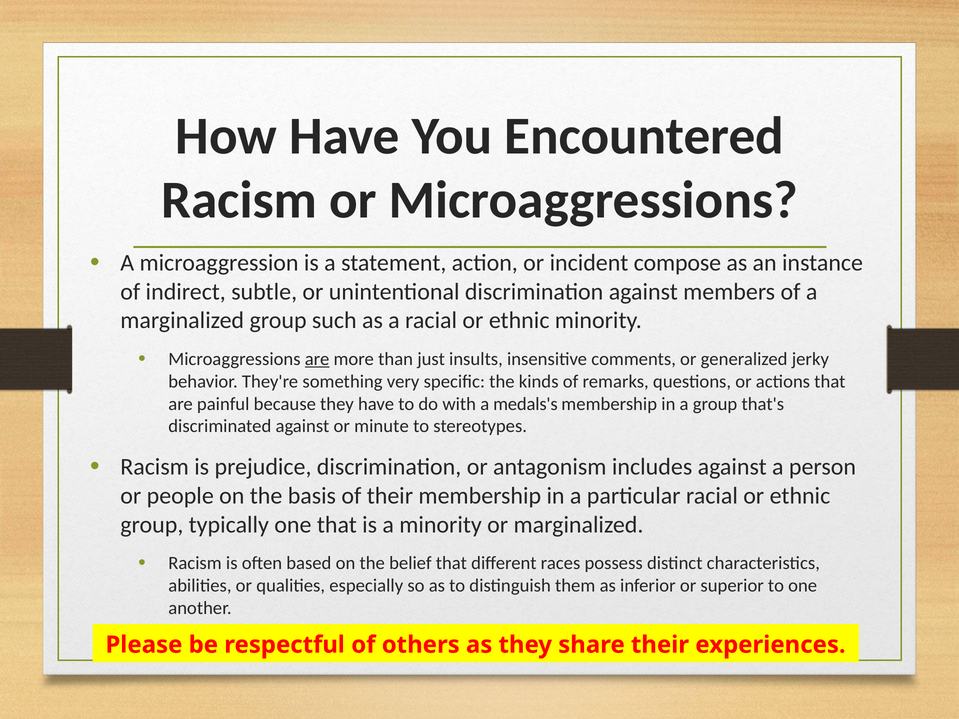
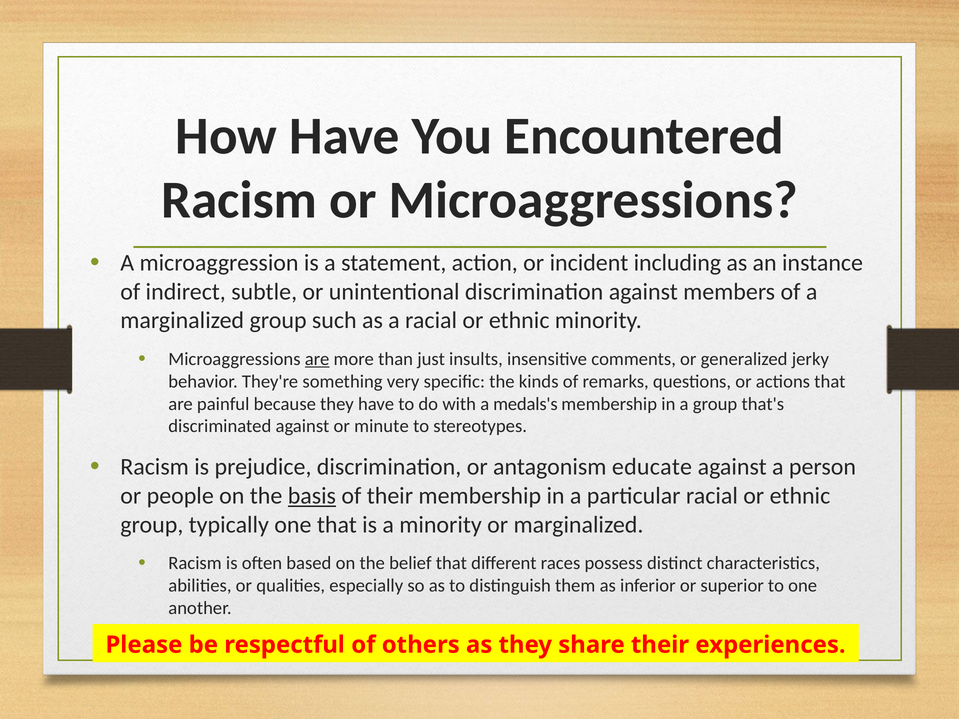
compose: compose -> including (677, 263)
includes: includes -> educate (652, 467)
basis underline: none -> present (312, 496)
